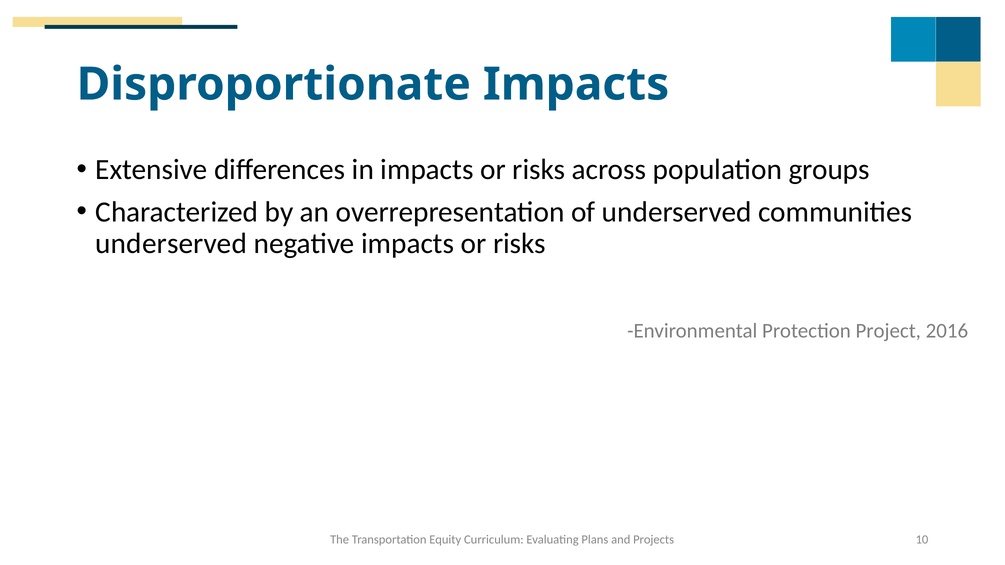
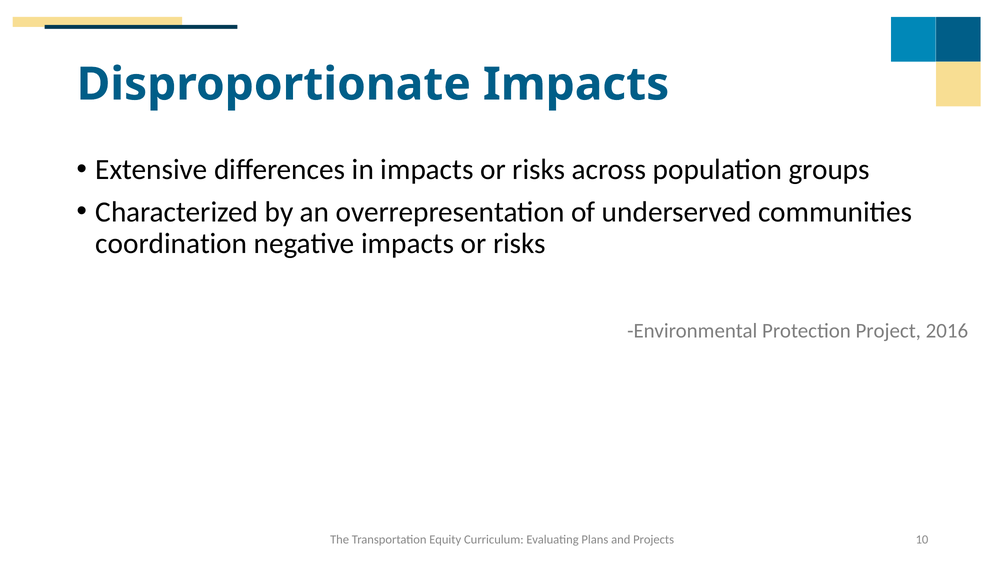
underserved: underserved -> coordination (171, 244)
